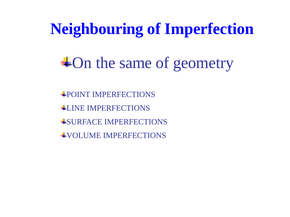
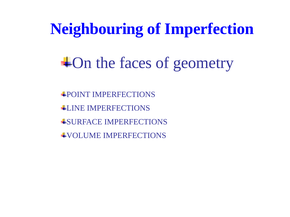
same: same -> faces (136, 63)
